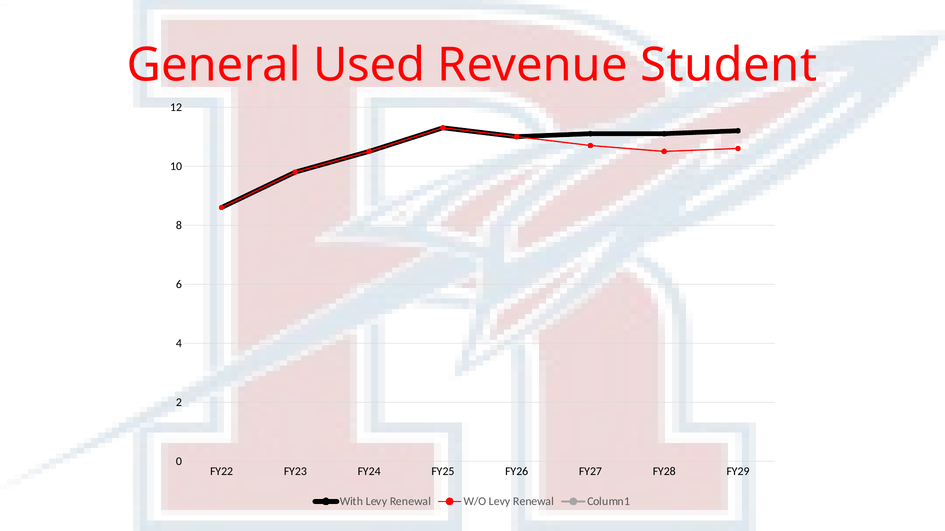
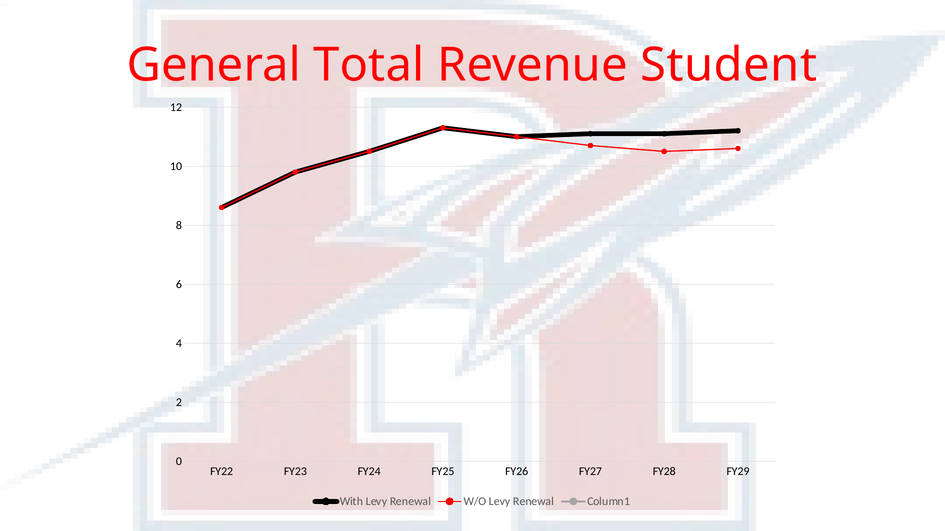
Used: Used -> Total (369, 65)
